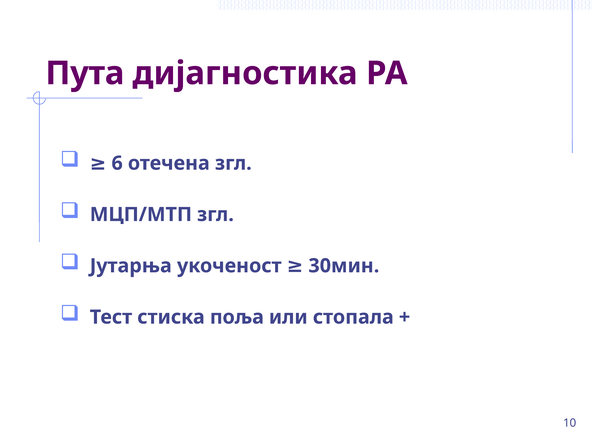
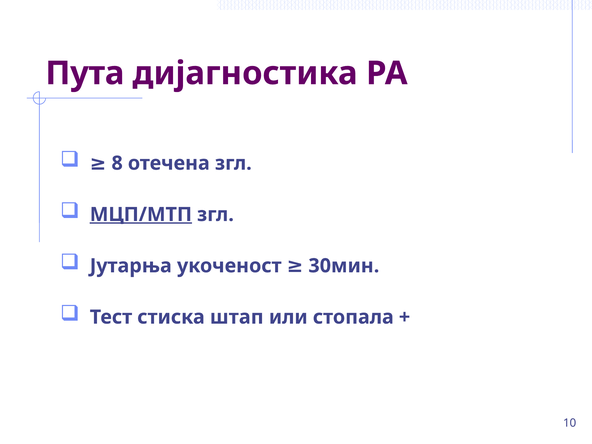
6: 6 -> 8 (117, 163)
МЦП/МТП underline: none -> present (141, 215)
поља: поља -> штап (237, 317)
